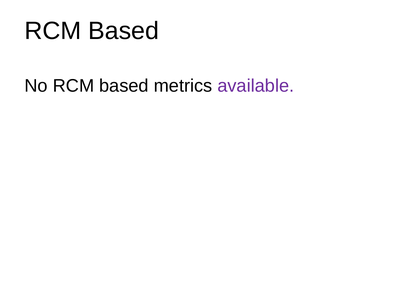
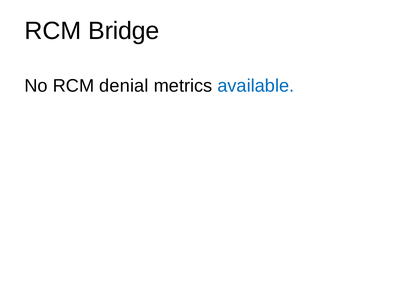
Based: Based -> Bridge (124, 31)
No RCM based: based -> denial (124, 86)
available colour: purple -> blue (256, 86)
